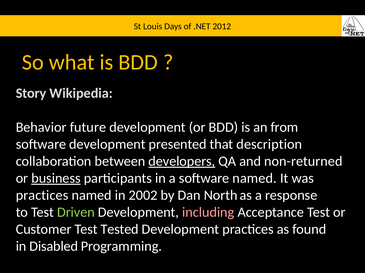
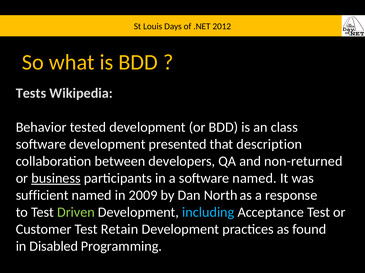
Story: Story -> Tests (31, 93)
future: future -> tested (88, 128)
from: from -> class (284, 128)
developers underline: present -> none (182, 162)
practices: practices -> sufficient (42, 196)
2002: 2002 -> 2009 (143, 196)
including colour: pink -> light blue (208, 213)
Tested: Tested -> Retain (120, 230)
